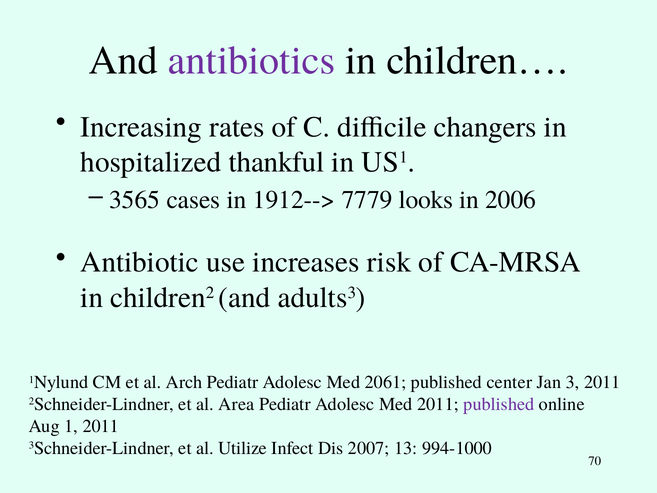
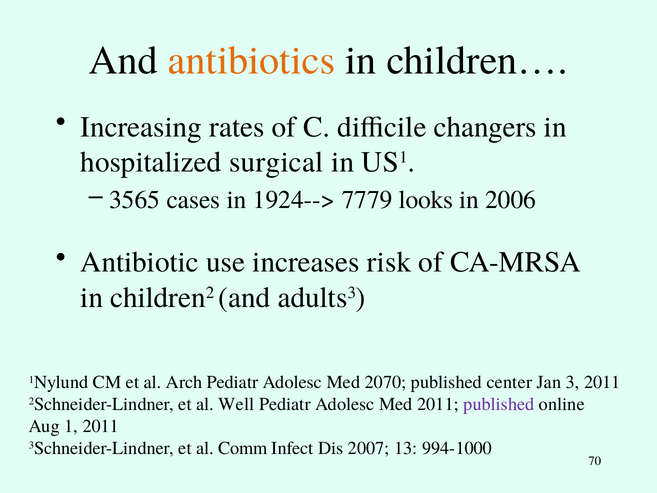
antibiotics colour: purple -> orange (252, 60)
thankful: thankful -> surgical (276, 162)
1912-->: 1912--> -> 1924--> (294, 200)
2061: 2061 -> 2070 (386, 382)
Area: Area -> Well (236, 404)
Utilize: Utilize -> Comm (243, 448)
